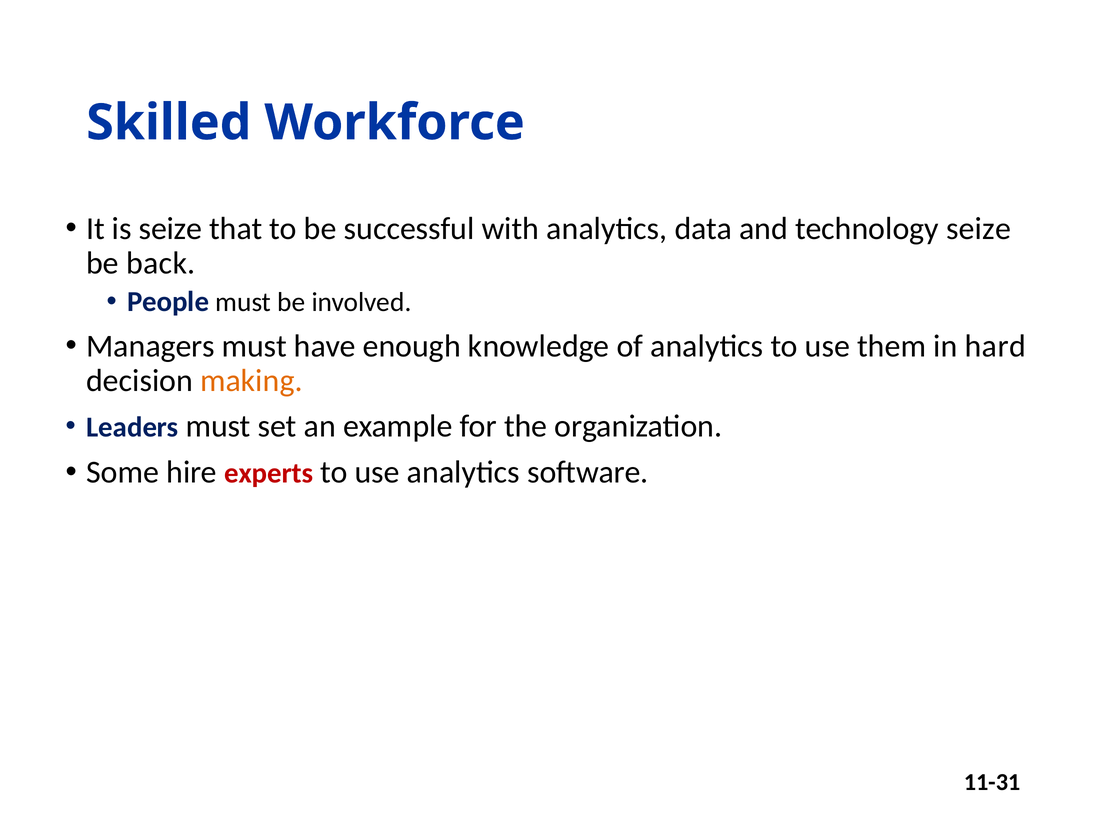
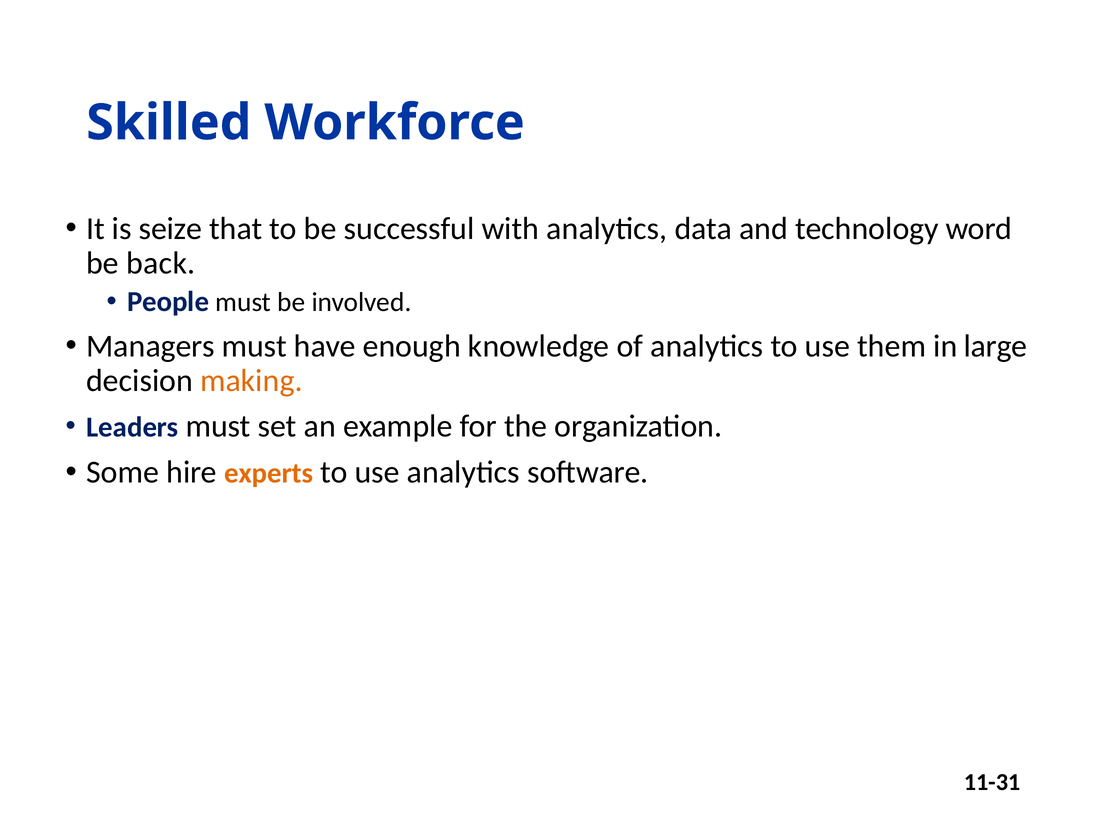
technology seize: seize -> word (979, 229)
hard: hard -> large (996, 346)
experts colour: red -> orange (269, 473)
